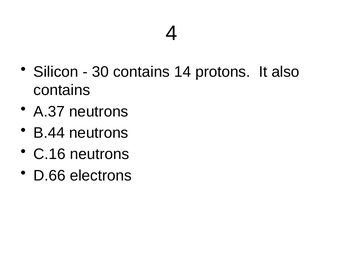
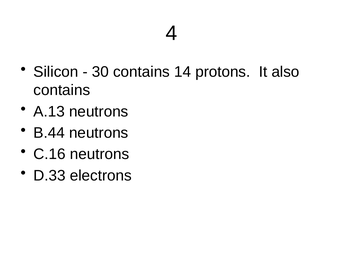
A.37: A.37 -> A.13 (49, 112)
D.66: D.66 -> D.33 (50, 176)
